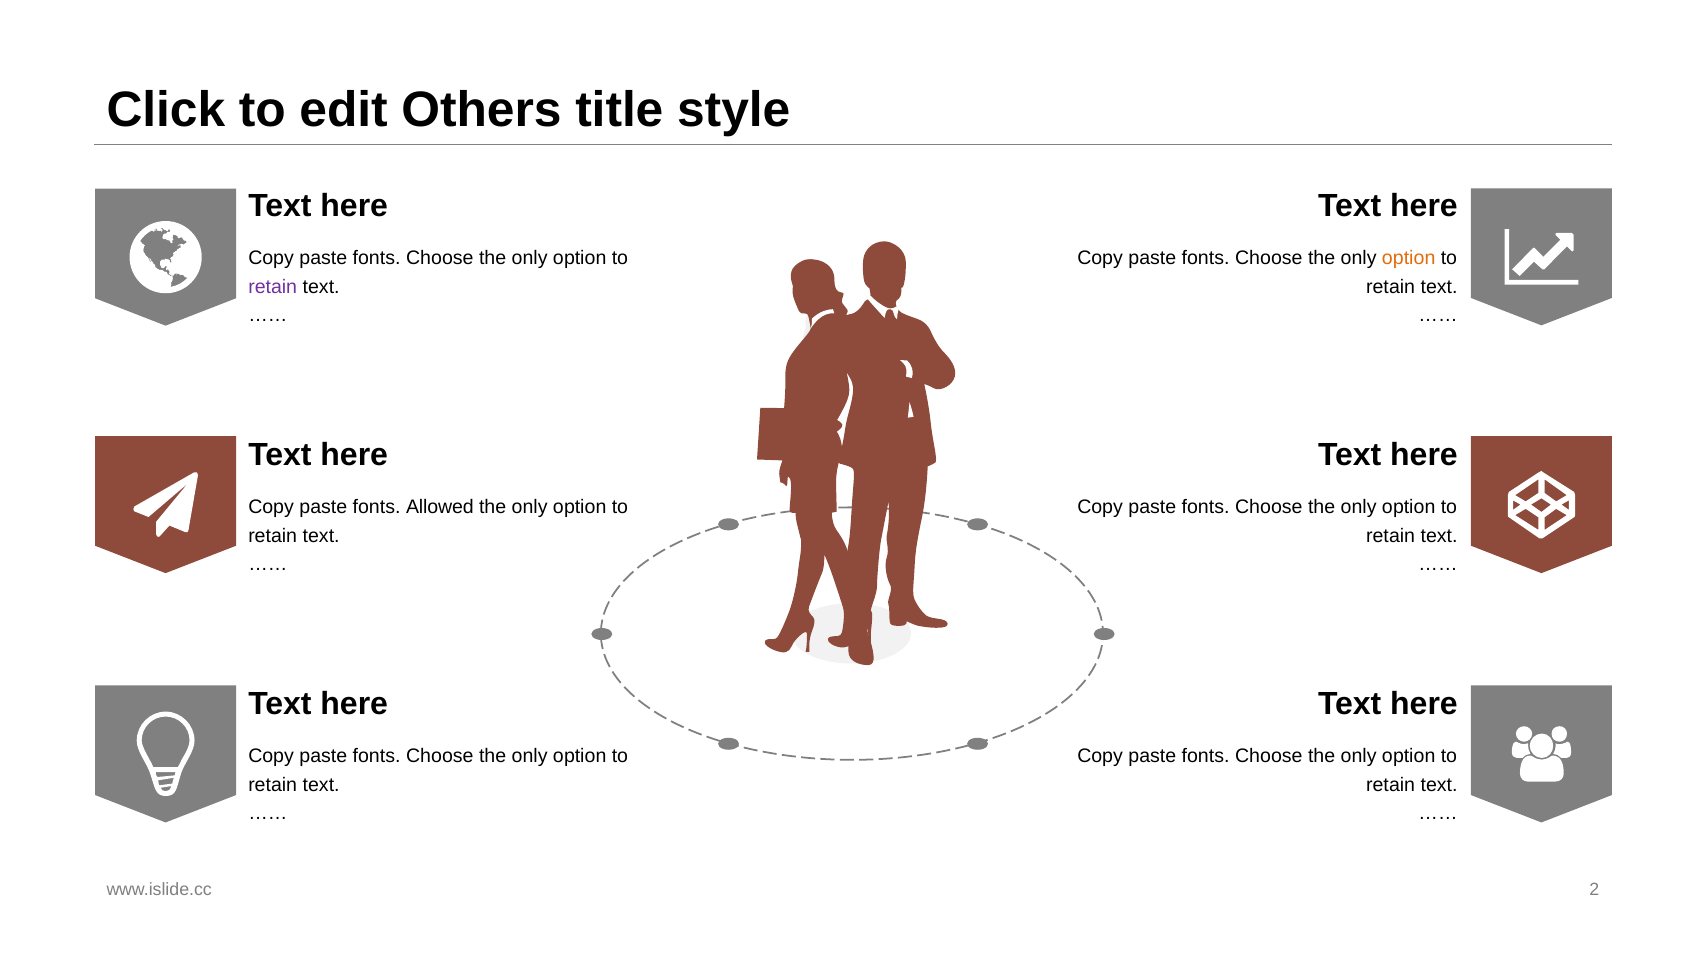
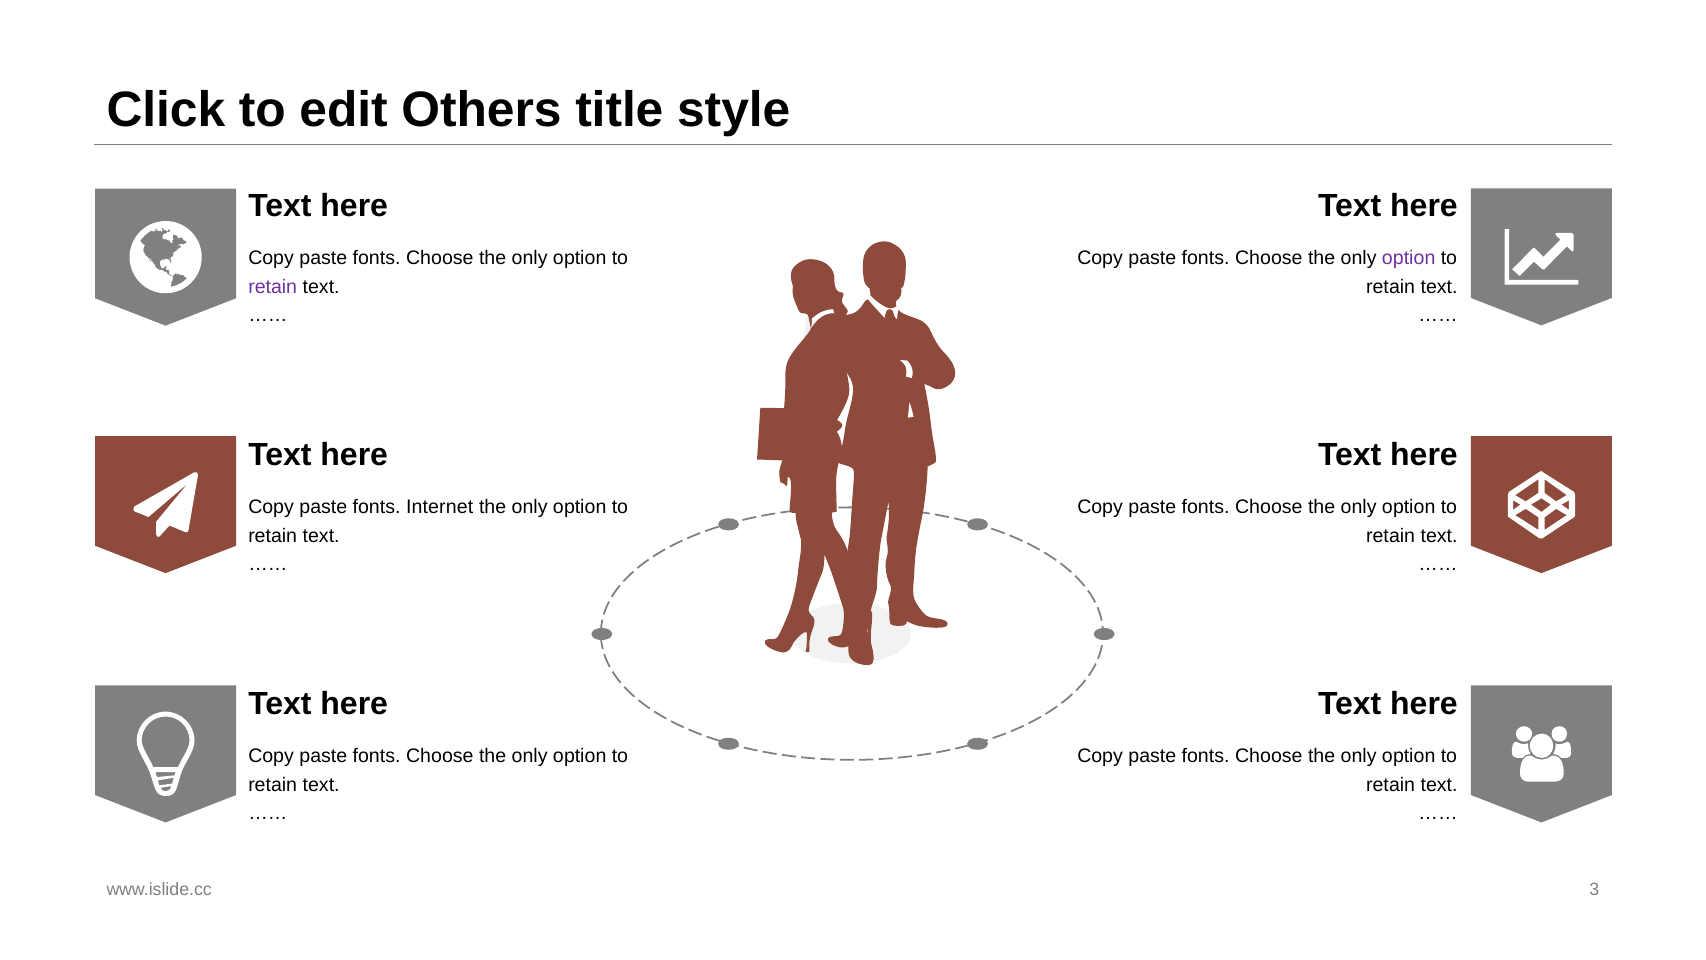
option colour: orange -> purple (1409, 258)
Allowed: Allowed -> Internet (440, 507)
2: 2 -> 3 (1594, 889)
